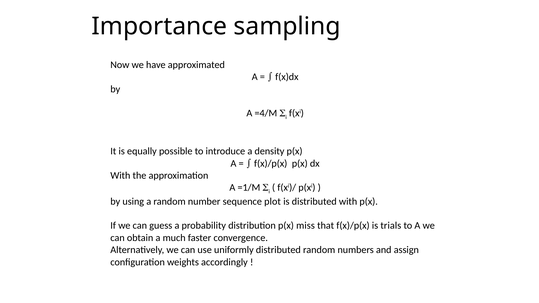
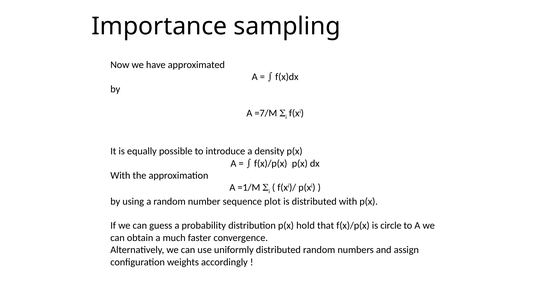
=4/M: =4/M -> =7/M (266, 113)
miss: miss -> hold (306, 226)
trials: trials -> circle (391, 226)
